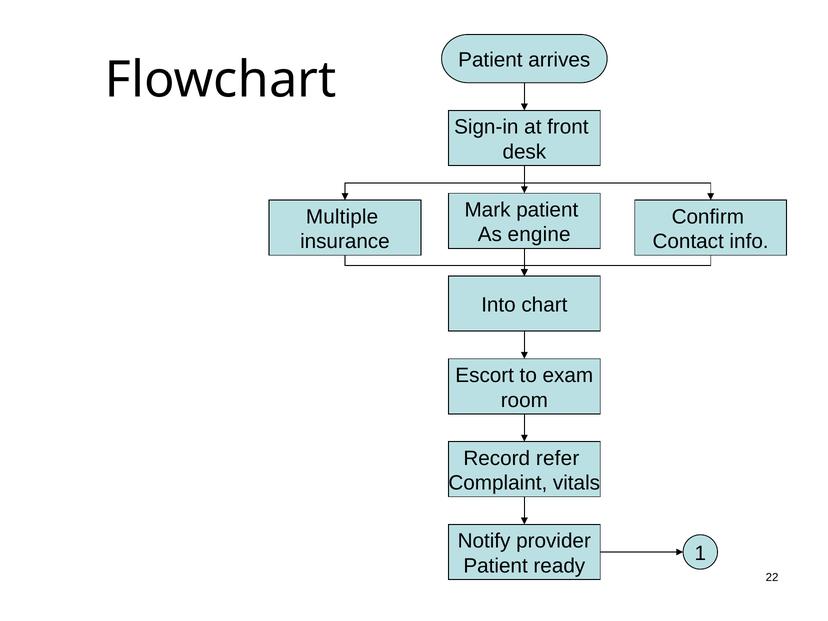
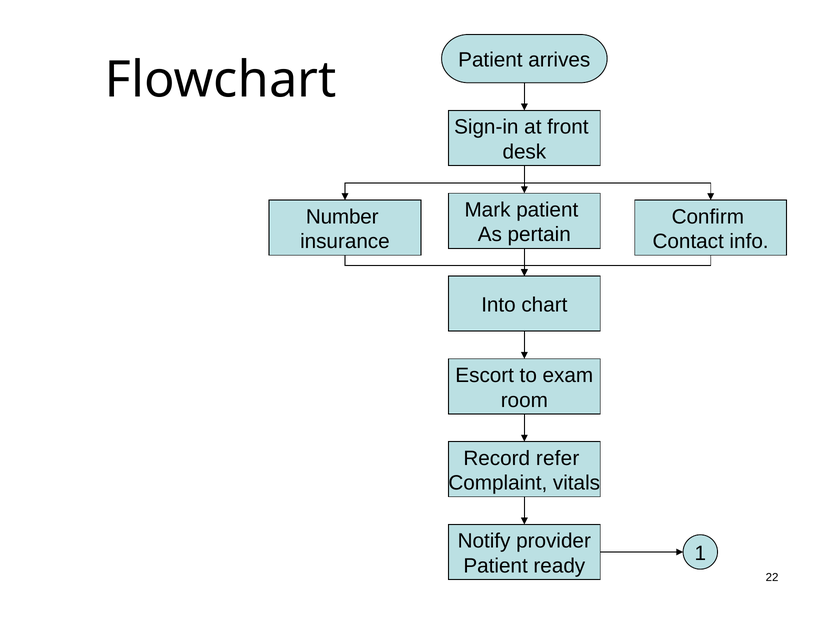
Multiple: Multiple -> Number (342, 217)
engine: engine -> pertain (539, 235)
